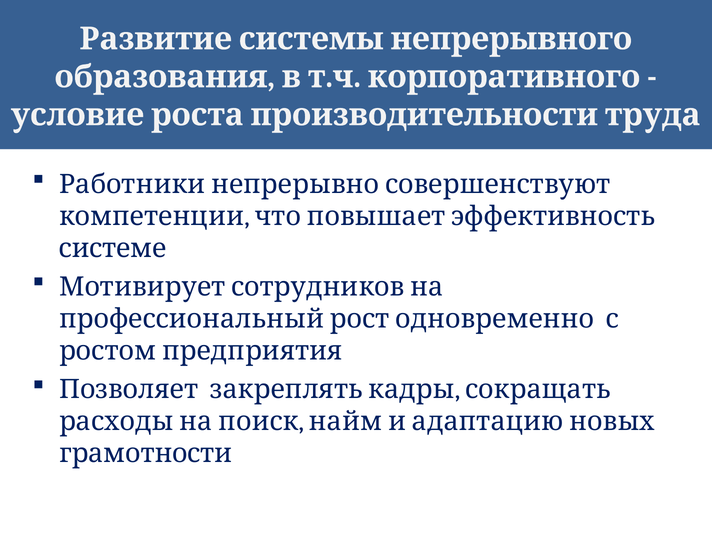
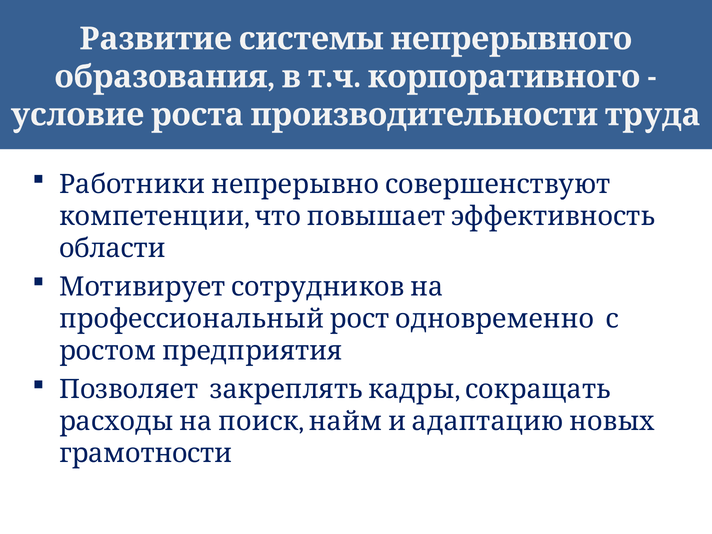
системе: системе -> области (113, 249)
